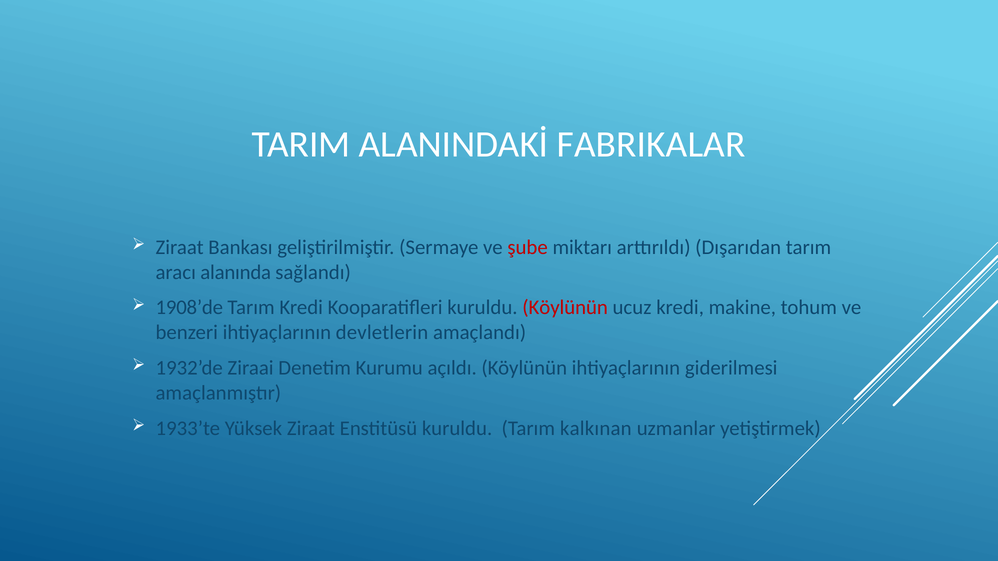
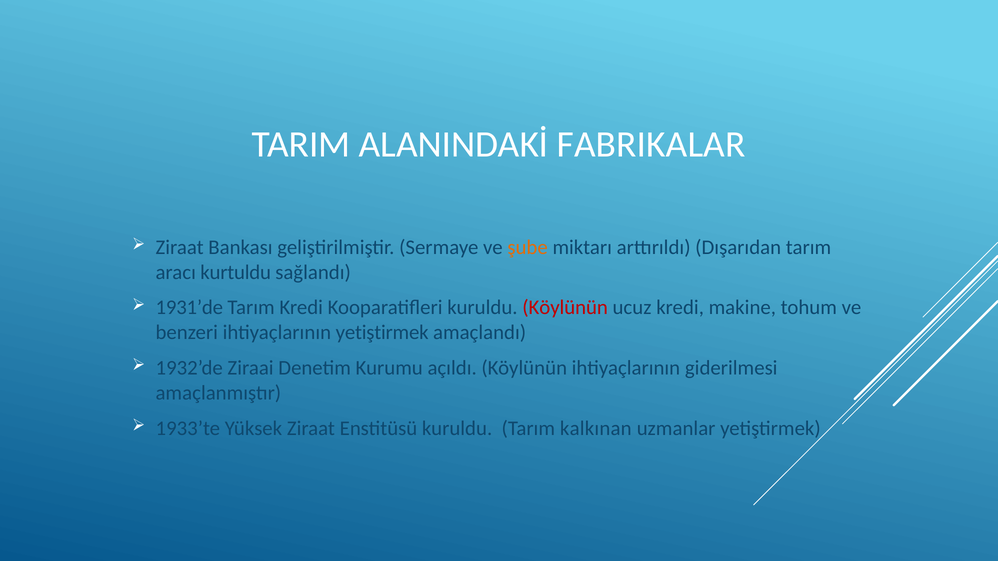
şube colour: red -> orange (528, 248)
alanında: alanında -> kurtuldu (236, 272)
1908’de: 1908’de -> 1931’de (189, 308)
ihtiyaçlarının devletlerin: devletlerin -> yetiştirmek (382, 333)
